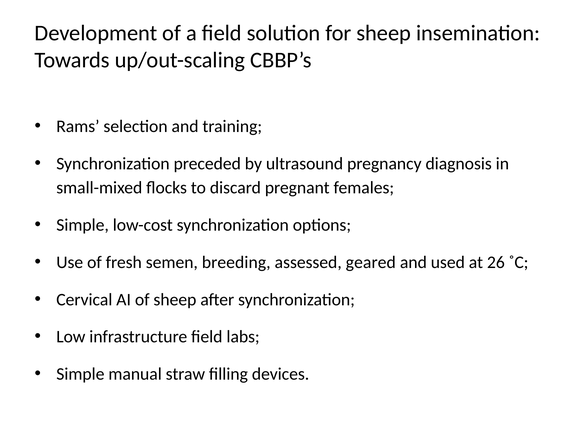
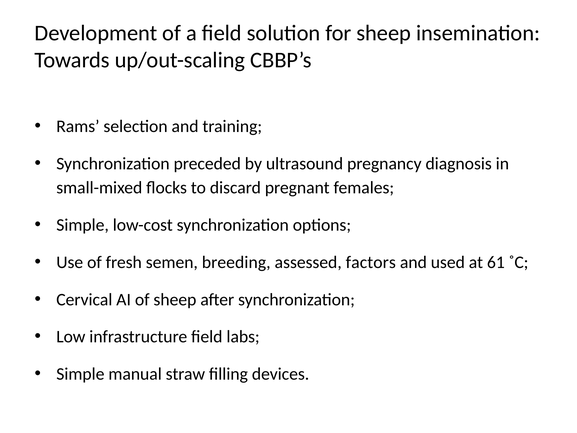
geared: geared -> factors (371, 262)
26: 26 -> 61 (496, 262)
